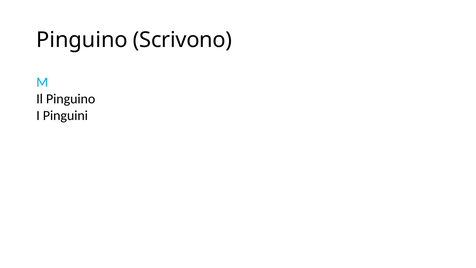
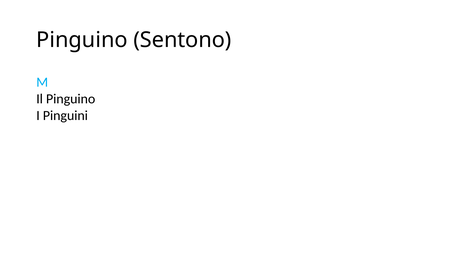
Scrivono: Scrivono -> Sentono (182, 40)
